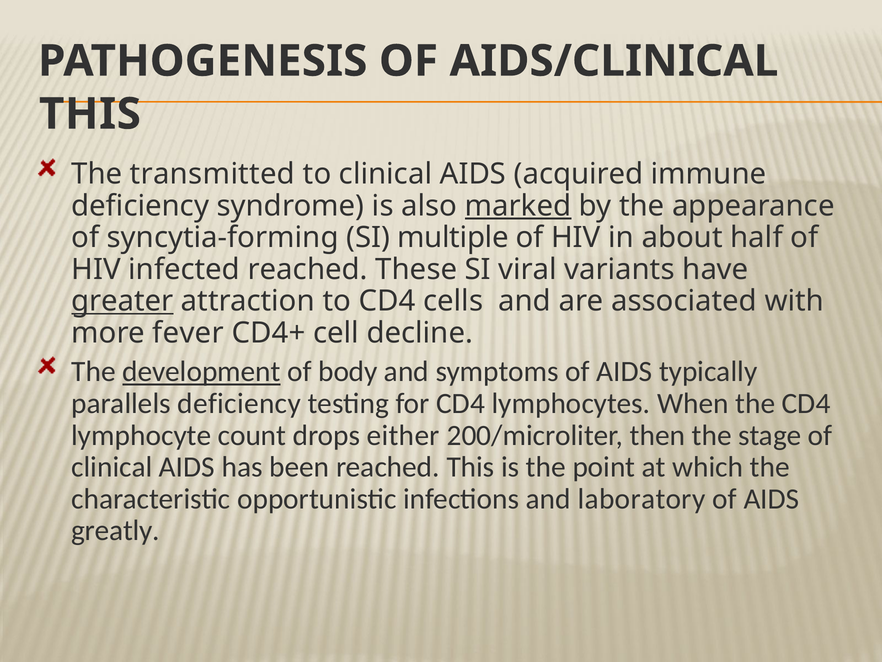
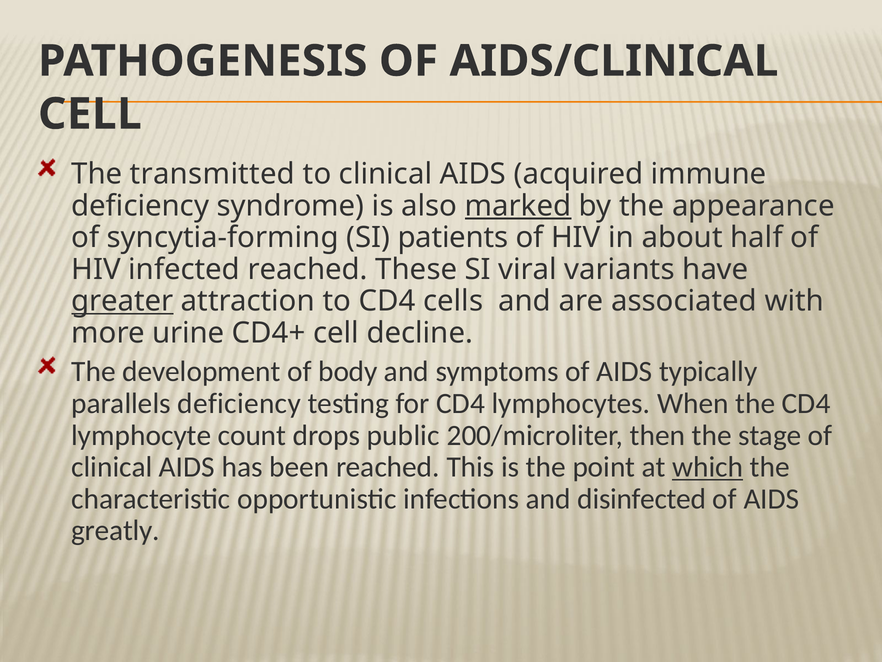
THIS: THIS -> CELL (90, 114)
multiple: multiple -> patients (453, 237)
fever: fever -> urine (188, 333)
development underline: present -> none (201, 371)
either: either -> public (403, 435)
which underline: none -> present (708, 467)
laboratory: laboratory -> disinfected (642, 498)
